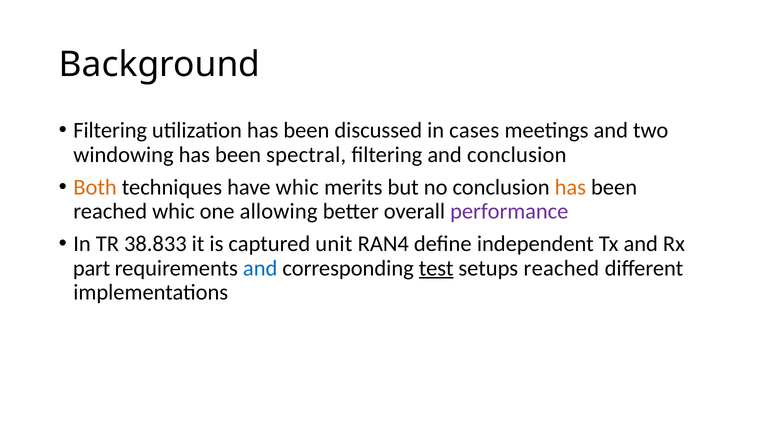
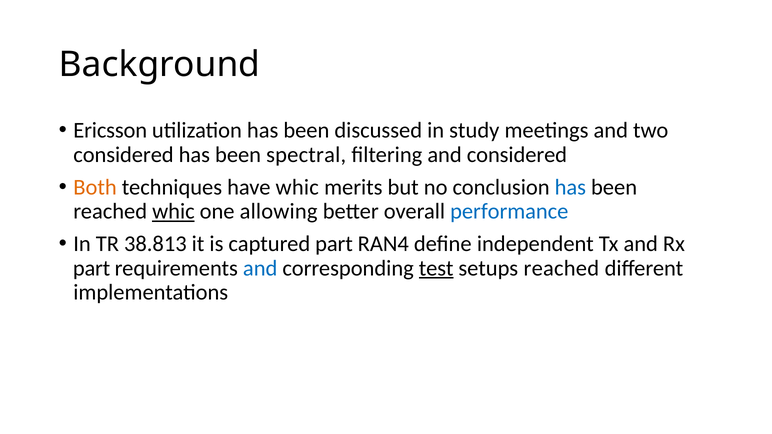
Filtering: Filtering -> Ericsson (110, 131)
cases: cases -> study (474, 131)
windowing: windowing -> considered (124, 155)
and conclusion: conclusion -> considered (517, 155)
has colour: orange -> blue (570, 187)
whic underline: none -> present (173, 212)
performance colour: purple -> blue (509, 212)
38.833: 38.833 -> 38.813 (155, 244)
captured unit: unit -> part (334, 244)
